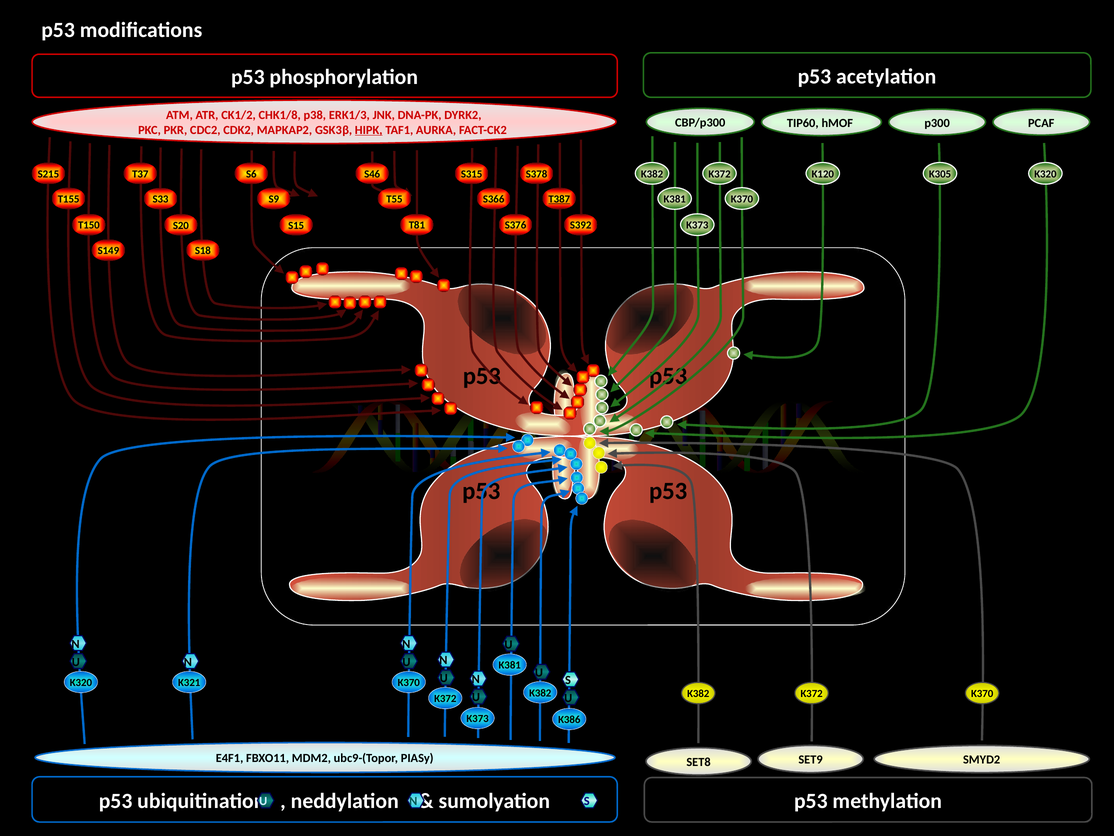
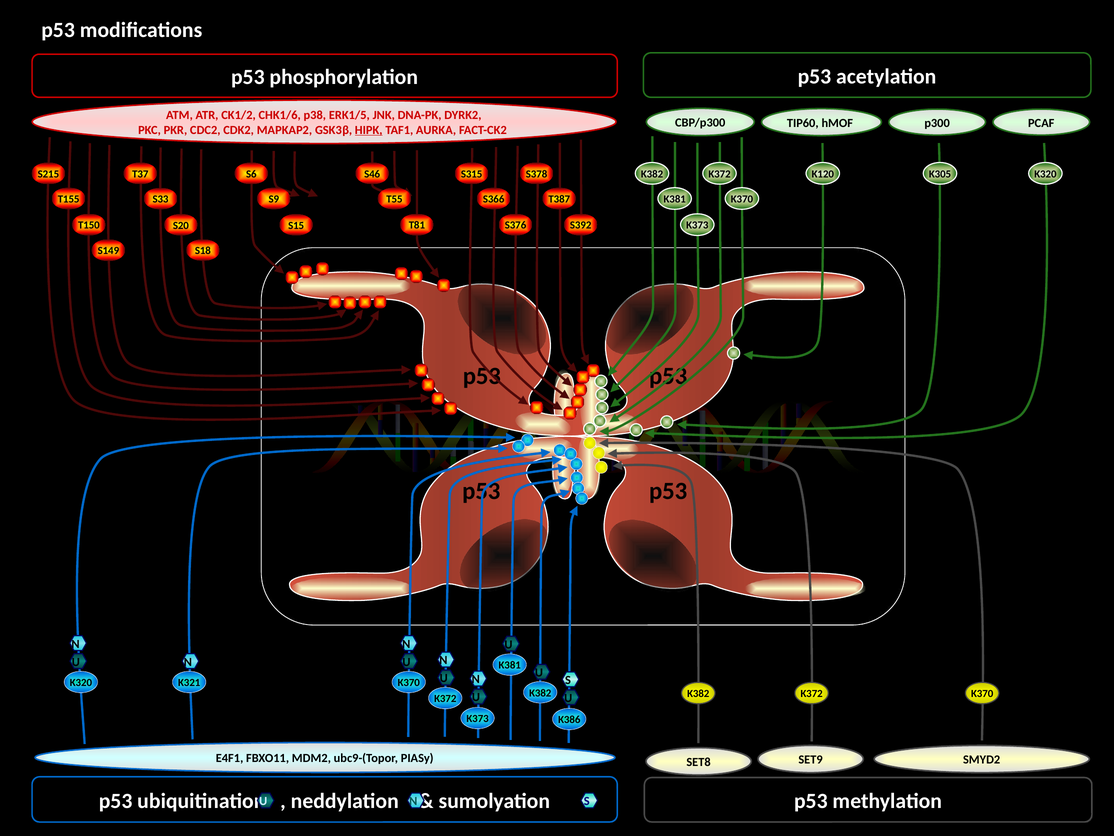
CHK1/8: CHK1/8 -> CHK1/6 (280, 115)
ERK1/3: ERK1/3 -> ERK1/5 (349, 115)
T387 underline: present -> none (559, 199)
